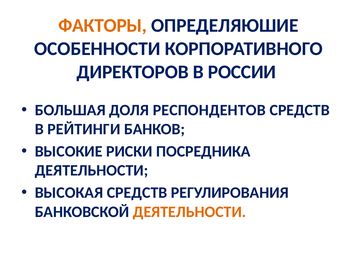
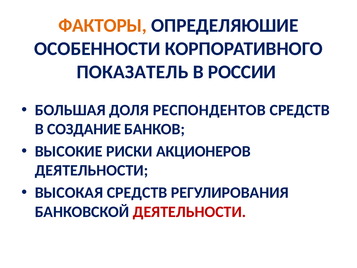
ДИРЕКТОРОВ: ДИРЕКТОРОВ -> ПОКАЗАТЕЛЬ (133, 72)
РЕЙТИНГИ: РЕЙТИНГИ -> СОЗДАНИЕ (84, 129)
ПОСРЕДНИКА: ПОСРЕДНИКА -> АКЦИОНЕРОВ (203, 151)
ДЕЯТЕЛЬНОСТИ colour: orange -> red (189, 212)
